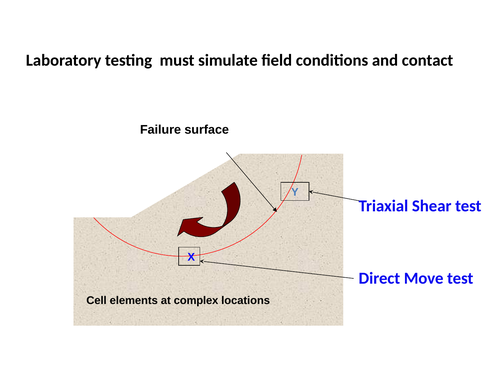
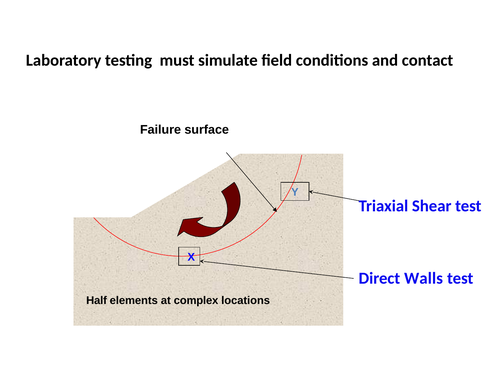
Move: Move -> Walls (424, 278)
Cell: Cell -> Half (97, 300)
